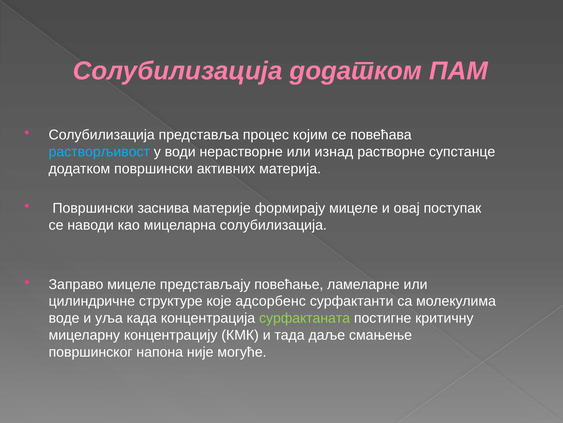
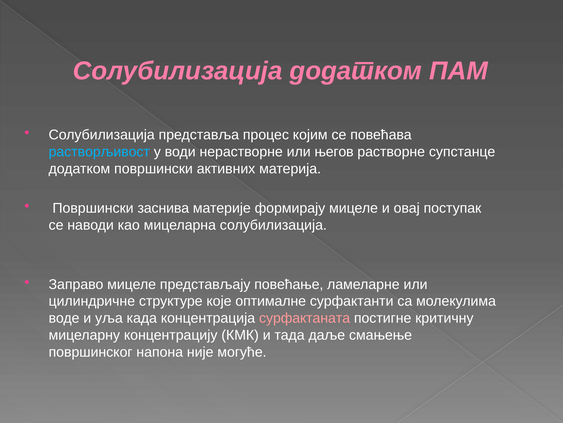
изнад: изнад -> његов (334, 152)
адсорбенс: адсорбенс -> оптималне (271, 301)
сурфактаната colour: light green -> pink (305, 318)
